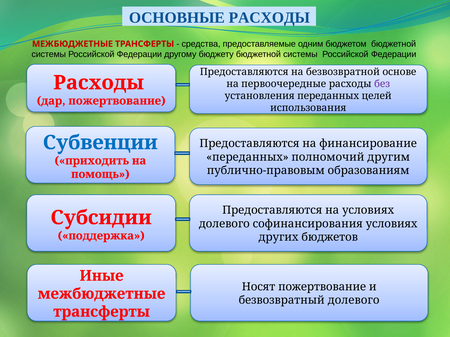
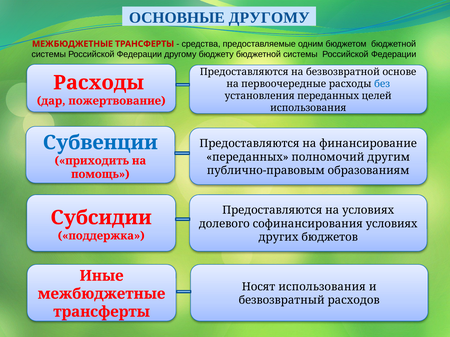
ОСНОВНЫЕ РАСХОДЫ: РАСХОДЫ -> ДРУГОМУ (269, 18)
без colour: purple -> blue (382, 84)
Носят пожертвование: пожертвование -> использования (322, 287)
безвозвратный долевого: долевого -> расходов (354, 301)
